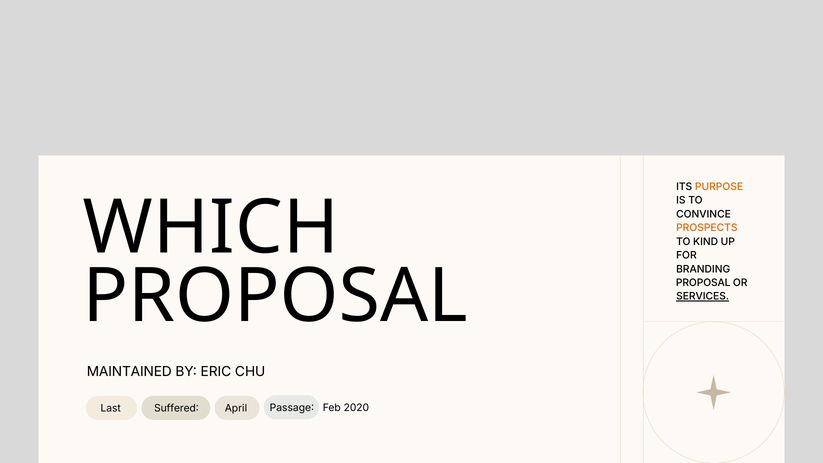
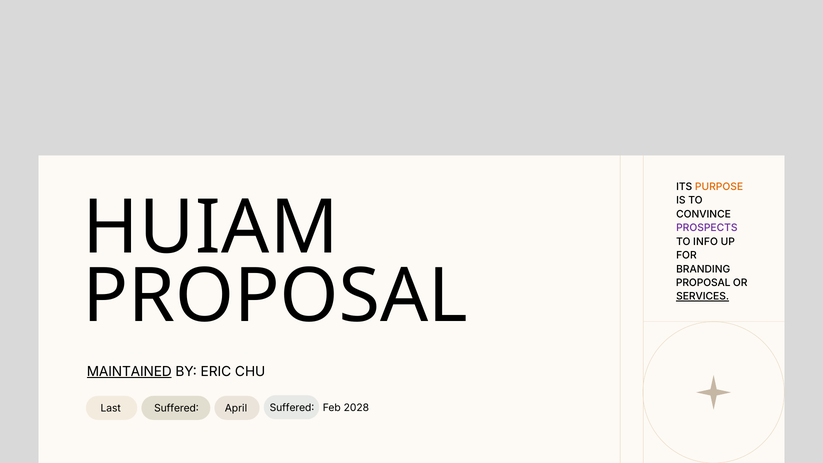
WHICH: WHICH -> HUIAM (211, 228)
PROSPECTS colour: orange -> purple (707, 228)
KIND: KIND -> INFO (706, 242)
MAINTAINED underline: none -> present (129, 372)
Passage: Passage -> Suffered (292, 408)
2020: 2020 -> 2028 (356, 408)
